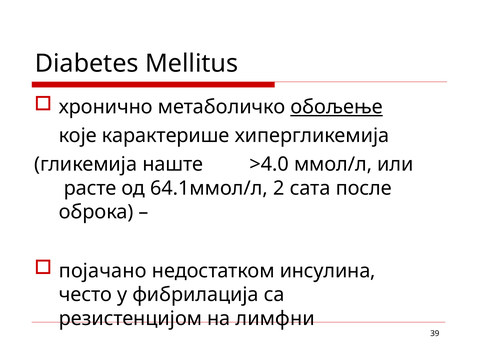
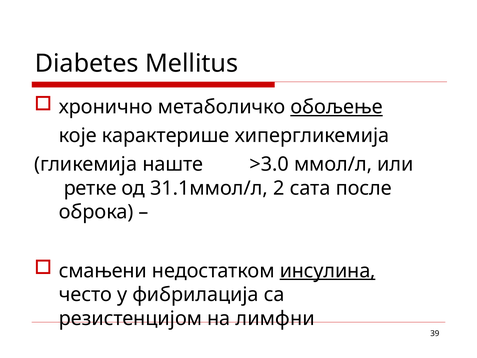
>4.0: >4.0 -> >3.0 (269, 164)
расте: расте -> ретке (90, 188)
64.1ммол/л: 64.1ммол/л -> 31.1ммол/л (209, 188)
појачано: појачано -> смањени (103, 271)
инсулина underline: none -> present (328, 271)
